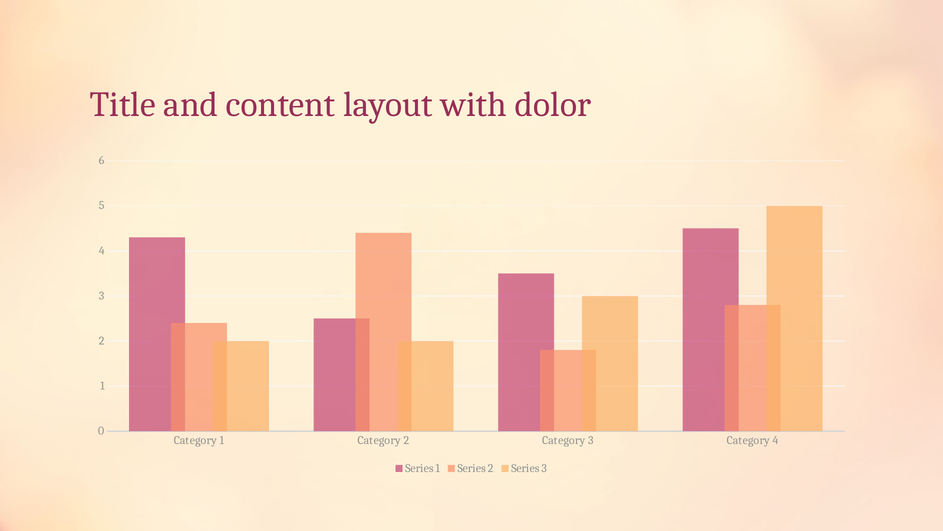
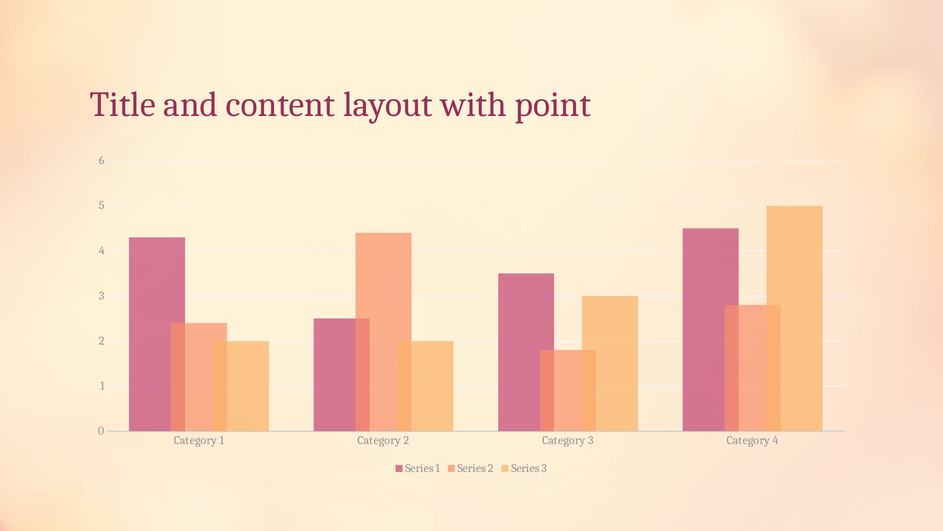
dolor: dolor -> point (553, 104)
